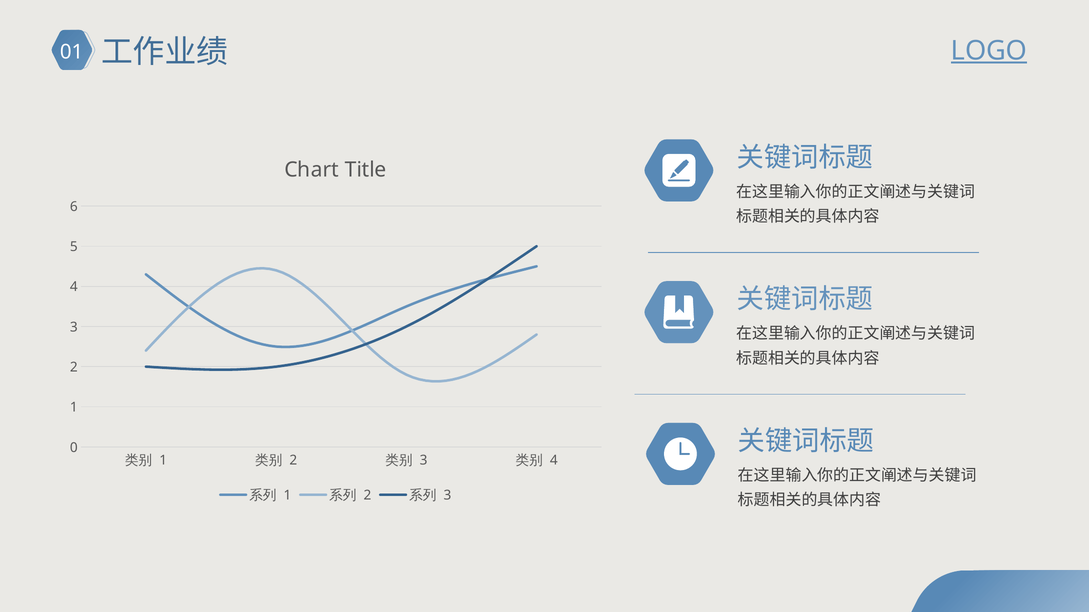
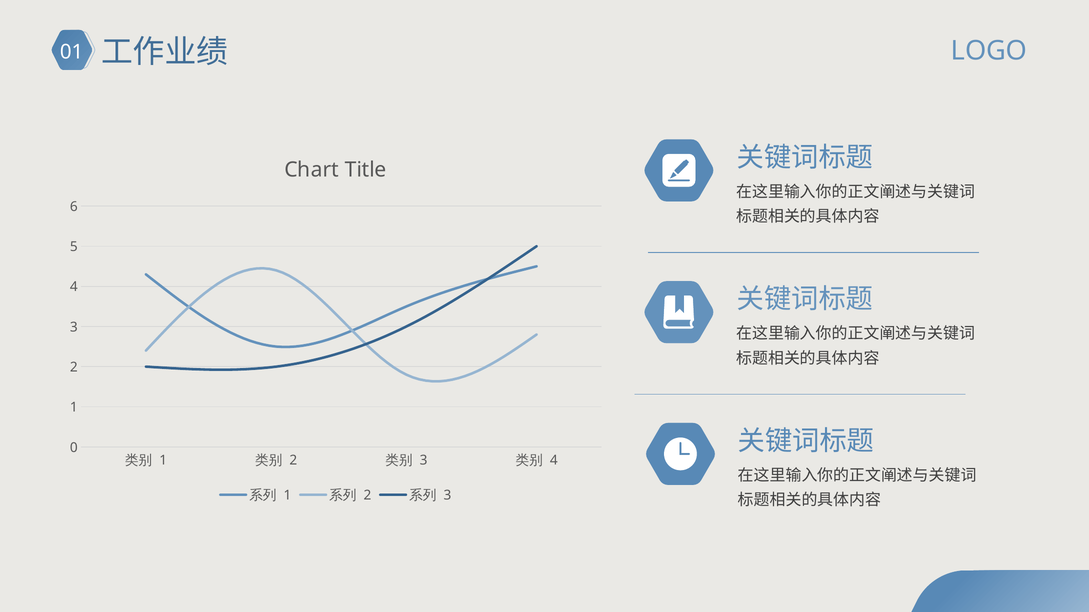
LOGO underline: present -> none (989, 51)
